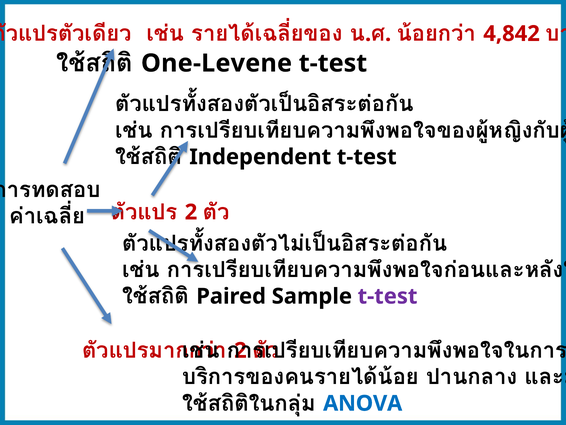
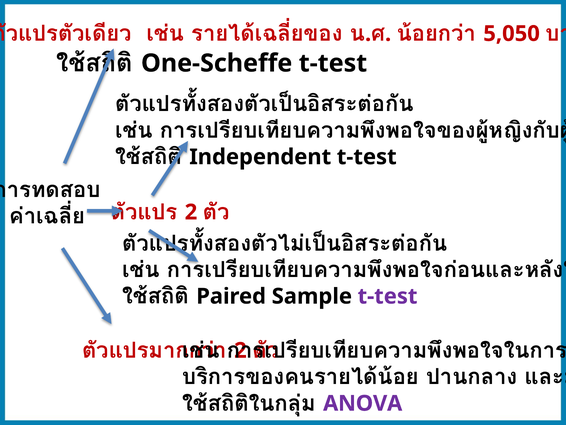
4,842: 4,842 -> 5,050 (512, 34)
One-Levene: One-Levene -> One-Scheffe (217, 63)
ANOVA colour: blue -> purple (363, 403)
